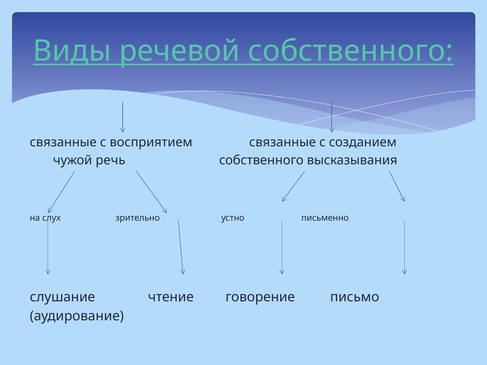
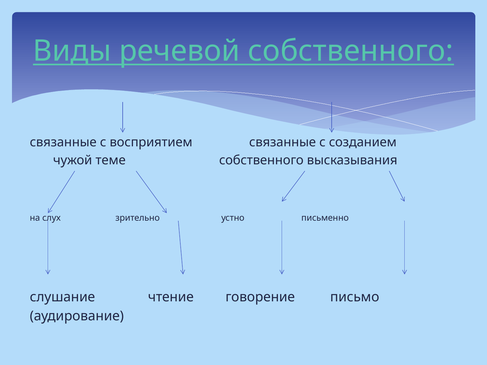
речь: речь -> теме (111, 160)
